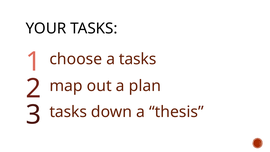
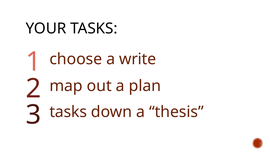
a tasks: tasks -> write (138, 59)
